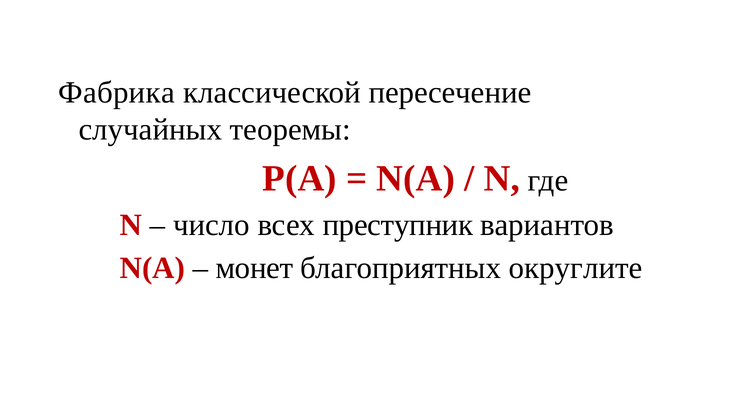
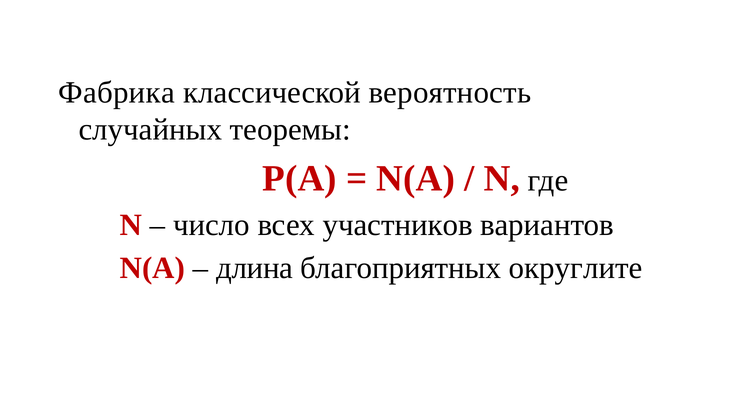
пересечение: пересечение -> вероятность (450, 93)
преступник: преступник -> участников (398, 225)
монет: монет -> длина (255, 269)
